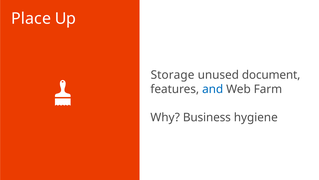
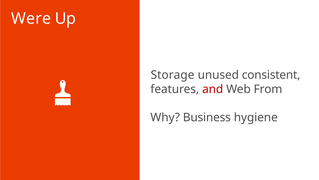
Place: Place -> Were (31, 18)
document: document -> consistent (271, 75)
and colour: blue -> red (213, 89)
Farm: Farm -> From (268, 89)
